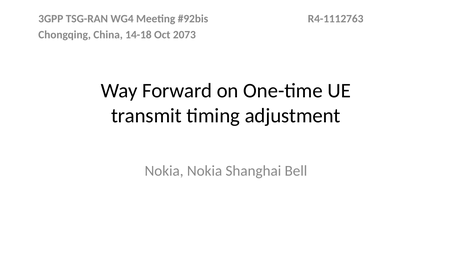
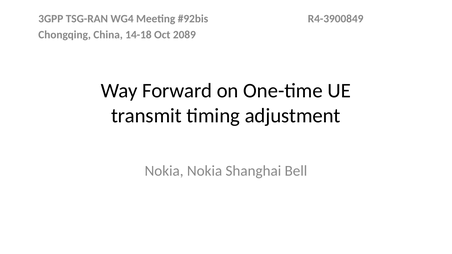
R4-1112763: R4-1112763 -> R4-3900849 (336, 19)
2073: 2073 -> 2089 (184, 35)
